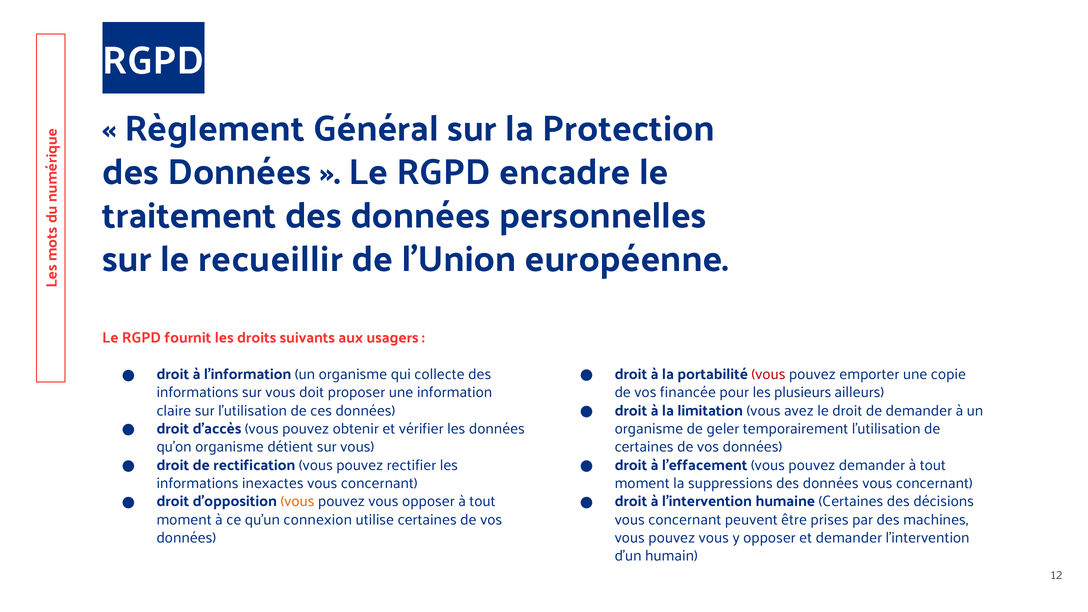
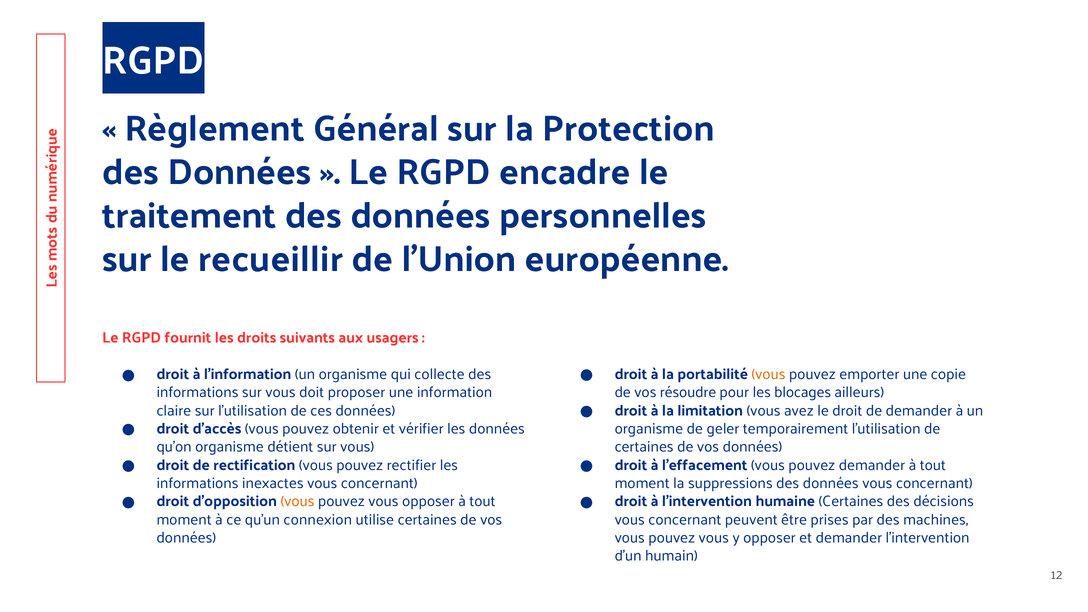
vous colour: red -> orange (768, 374)
financée: financée -> résoudre (688, 392)
plusieurs: plusieurs -> blocages (803, 392)
